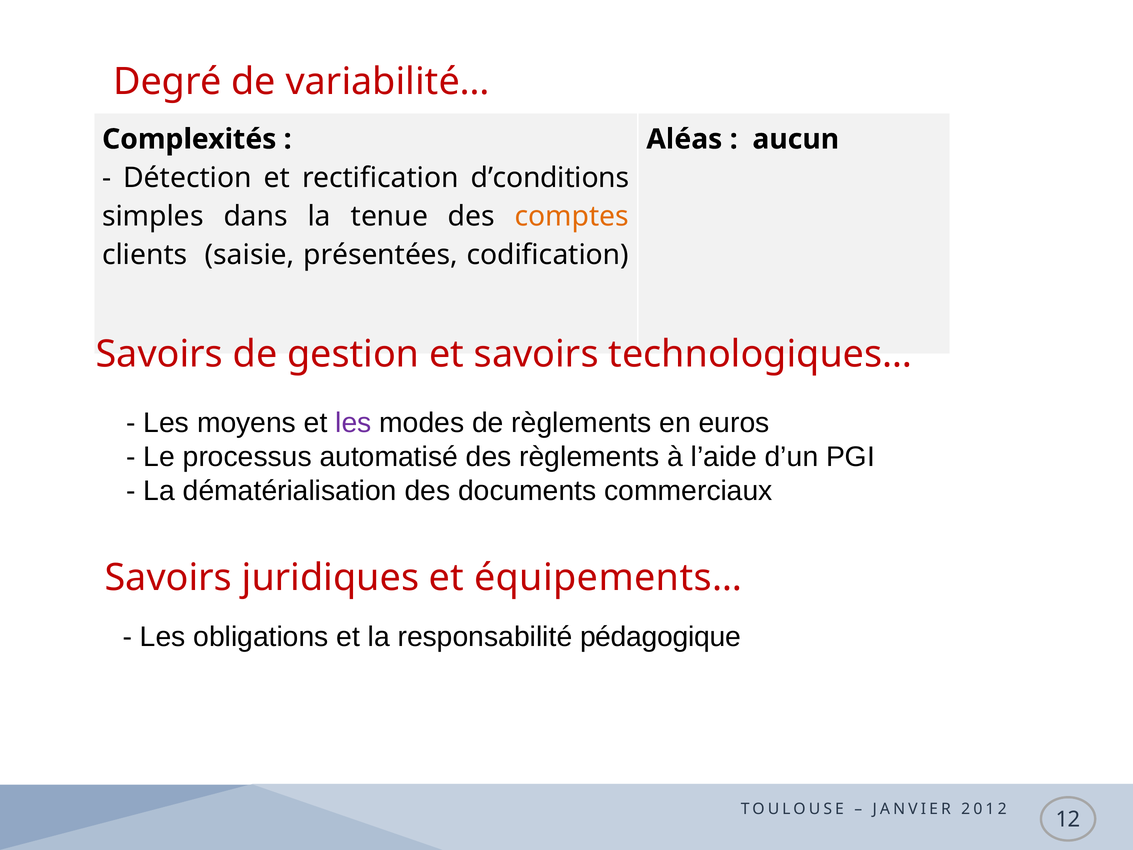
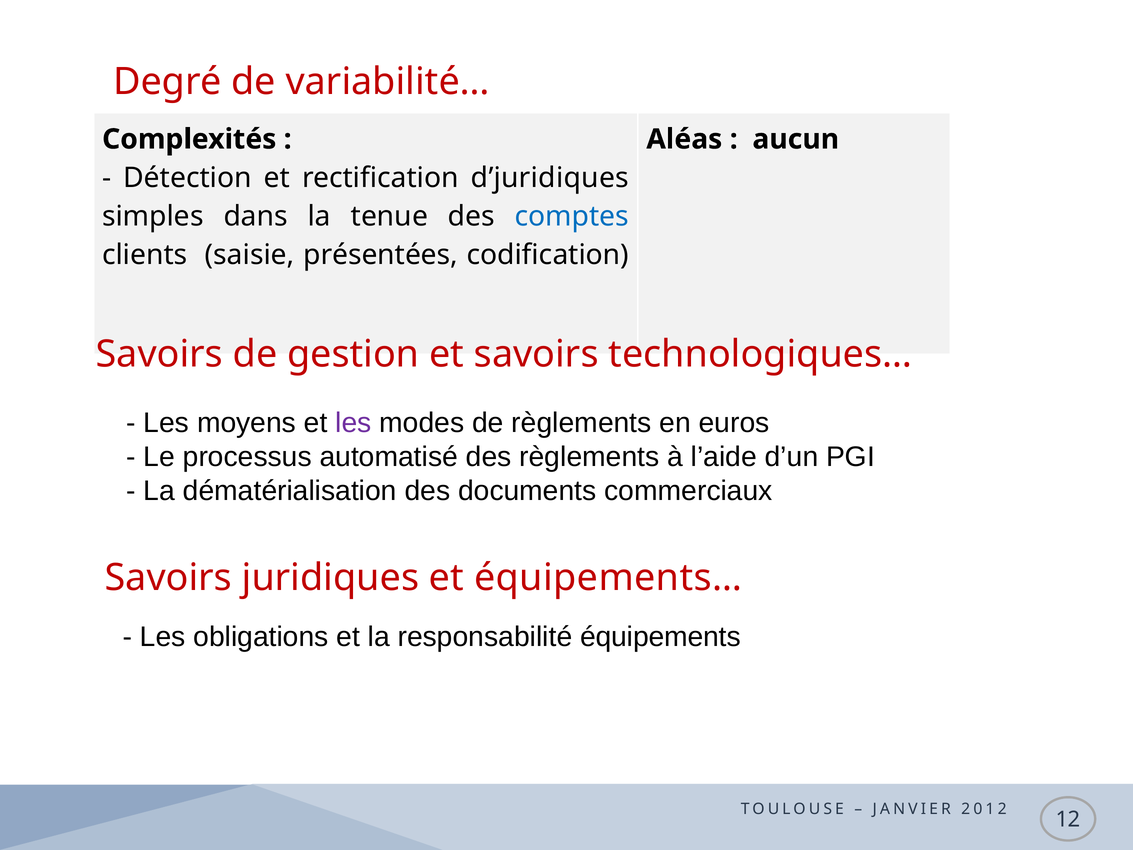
d’conditions: d’conditions -> d’juridiques (550, 178)
comptes colour: orange -> blue (572, 216)
pédagogique: pédagogique -> équipements (660, 637)
